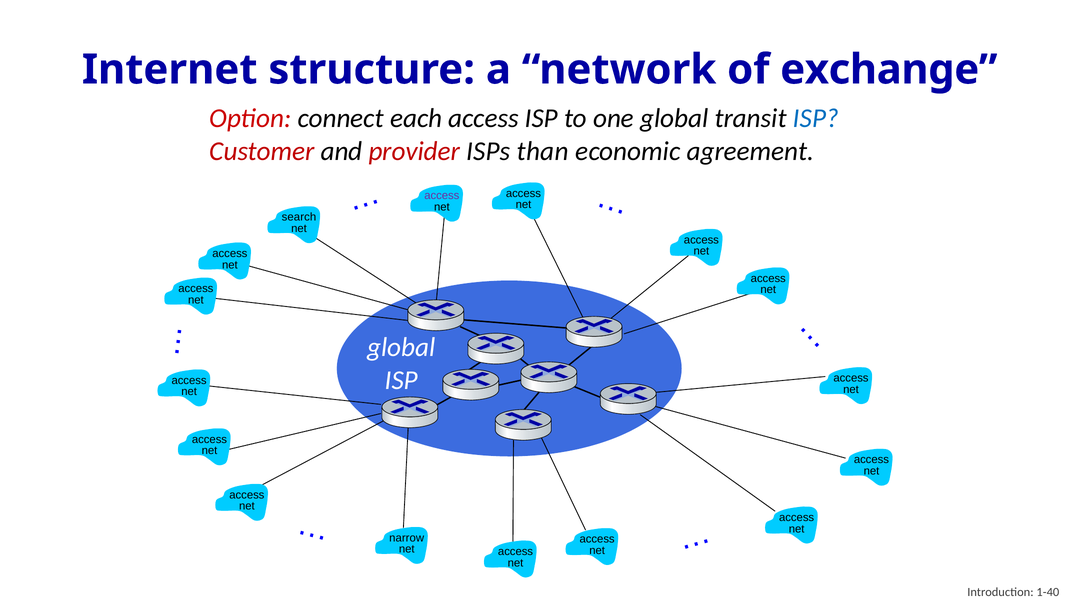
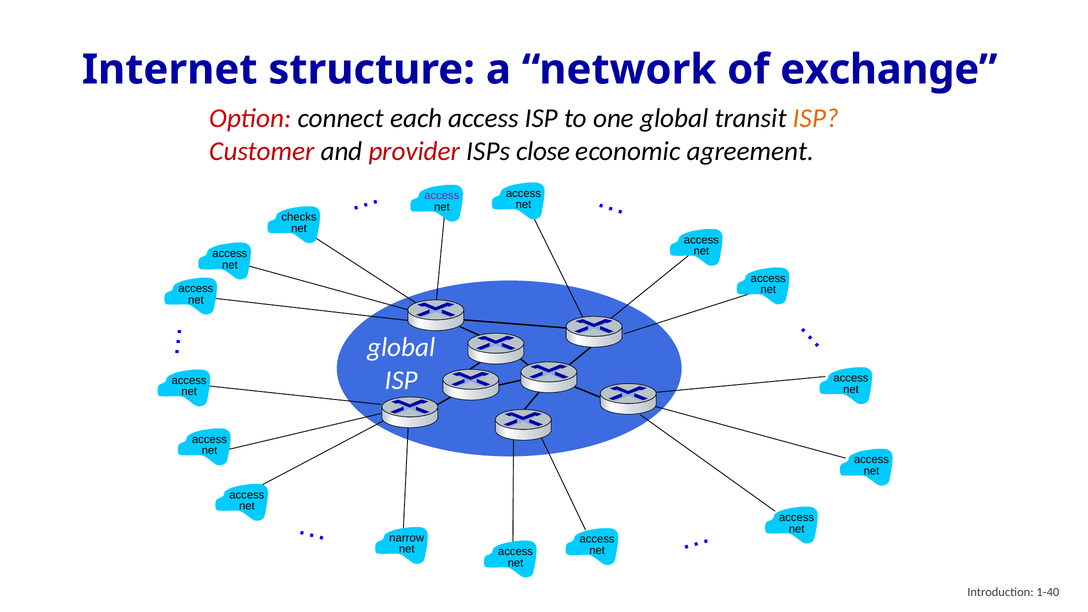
ISP colour: blue -> orange (816, 118)
than: than -> close (543, 151)
search: search -> checks (299, 217)
